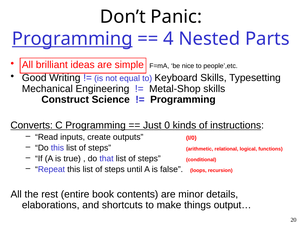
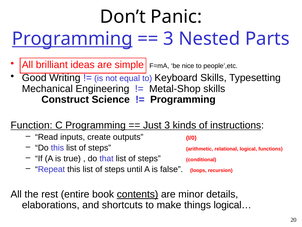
4: 4 -> 3 (169, 39)
Converts: Converts -> Function (32, 125)
Just 0: 0 -> 3 (167, 125)
contents underline: none -> present (138, 194)
output…: output… -> logical… (233, 205)
